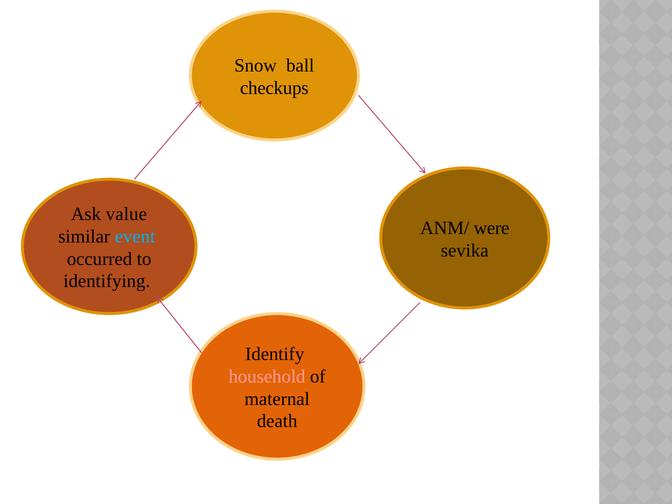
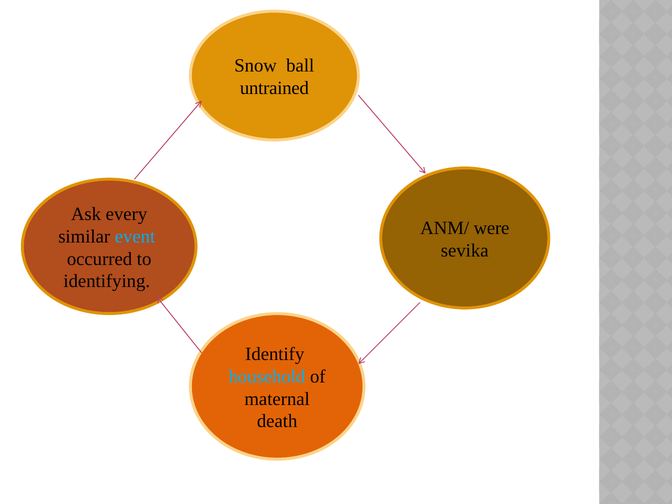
checkups: checkups -> untrained (274, 88)
value: value -> every (126, 214)
household colour: pink -> light blue (267, 376)
